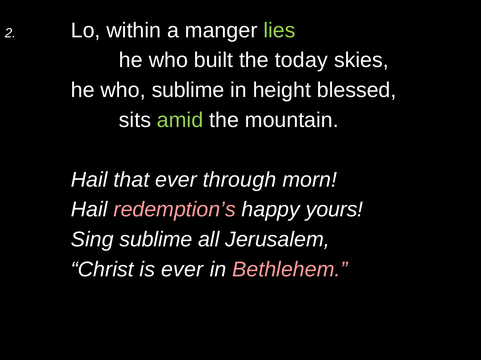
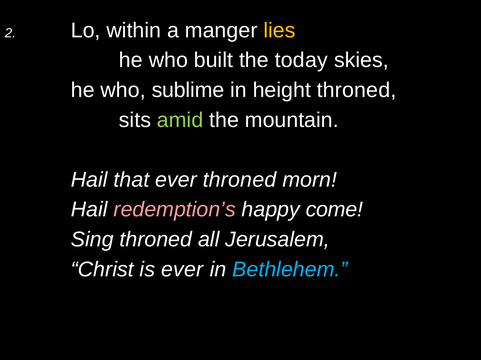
lies colour: light green -> yellow (279, 30)
height blessed: blessed -> throned (357, 90)
ever through: through -> throned (240, 180)
yours: yours -> come (334, 210)
Sing sublime: sublime -> throned (156, 240)
Bethlehem colour: pink -> light blue (290, 270)
